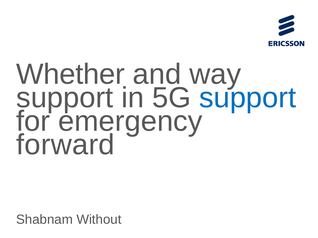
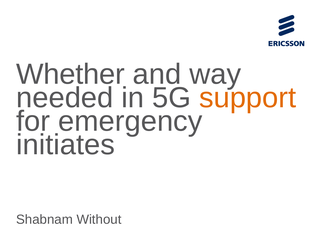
support: support -> needed (65, 98)
support colour: blue -> orange (248, 98)
forward: forward -> initiates (66, 145)
